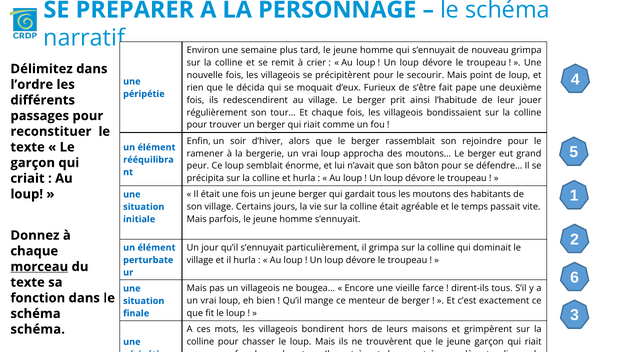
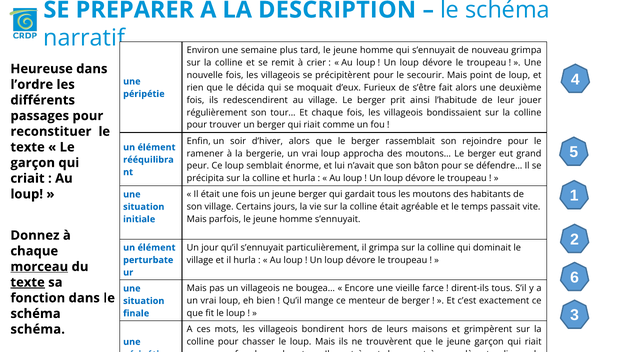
PERSONNAGE: PERSONNAGE -> DESCRIPTION (337, 10)
Délimitez: Délimitez -> Heureuse (42, 69)
fait pape: pape -> alors (466, 88)
texte underline: none -> present (28, 282)
